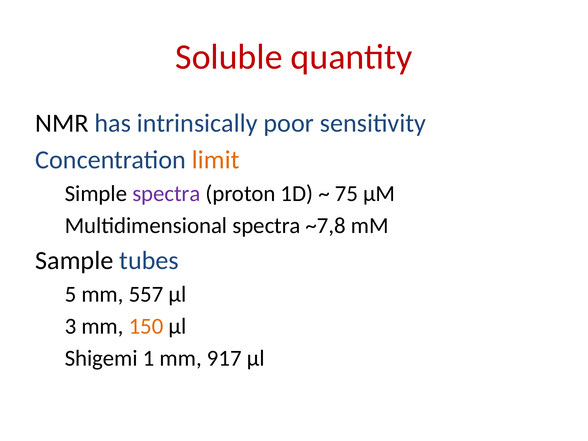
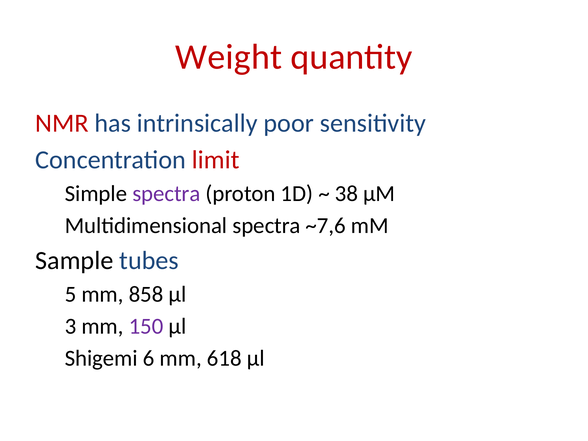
Soluble: Soluble -> Weight (229, 57)
NMR colour: black -> red (62, 123)
limit colour: orange -> red (216, 160)
75: 75 -> 38 (346, 194)
~7,8: ~7,8 -> ~7,6 (326, 226)
557: 557 -> 858 (146, 294)
150 colour: orange -> purple (146, 326)
1: 1 -> 6 (149, 358)
917: 917 -> 618 (224, 358)
